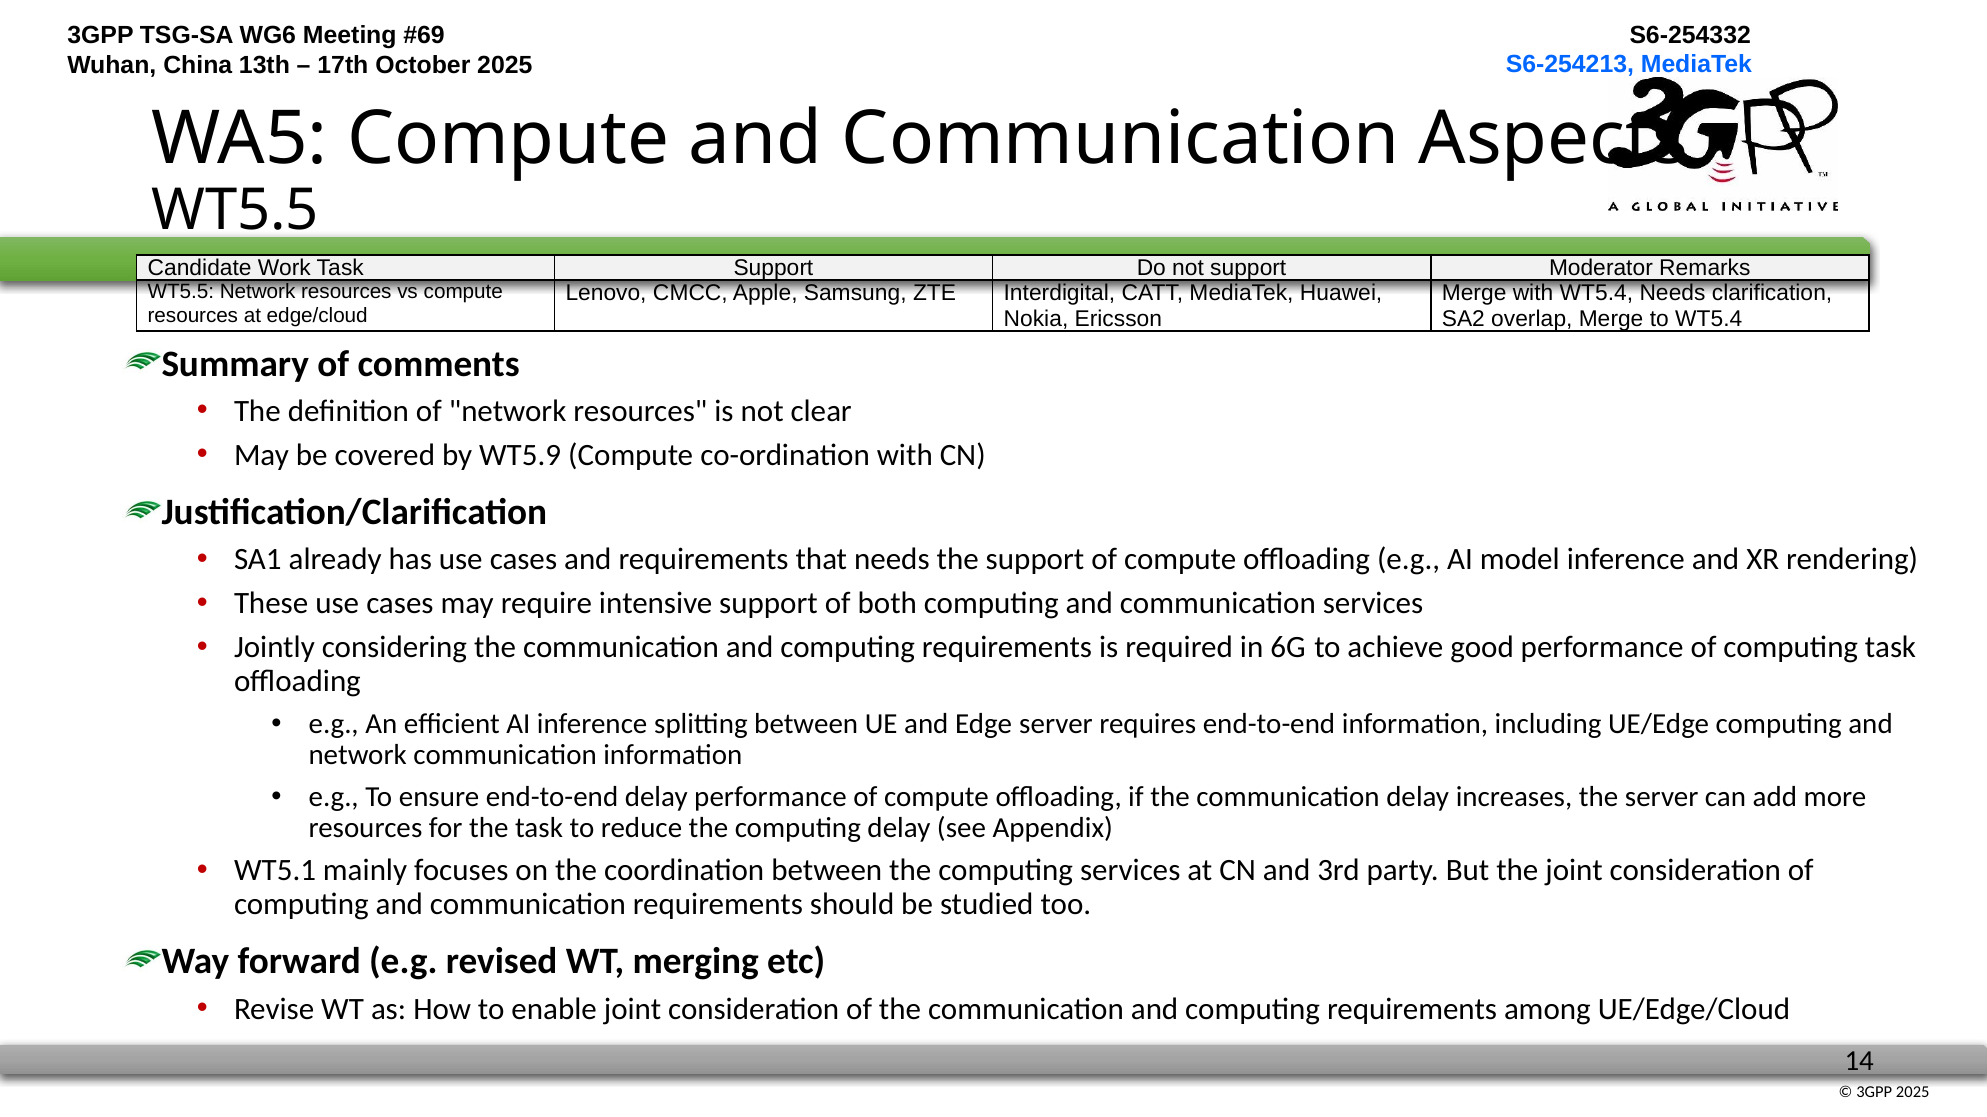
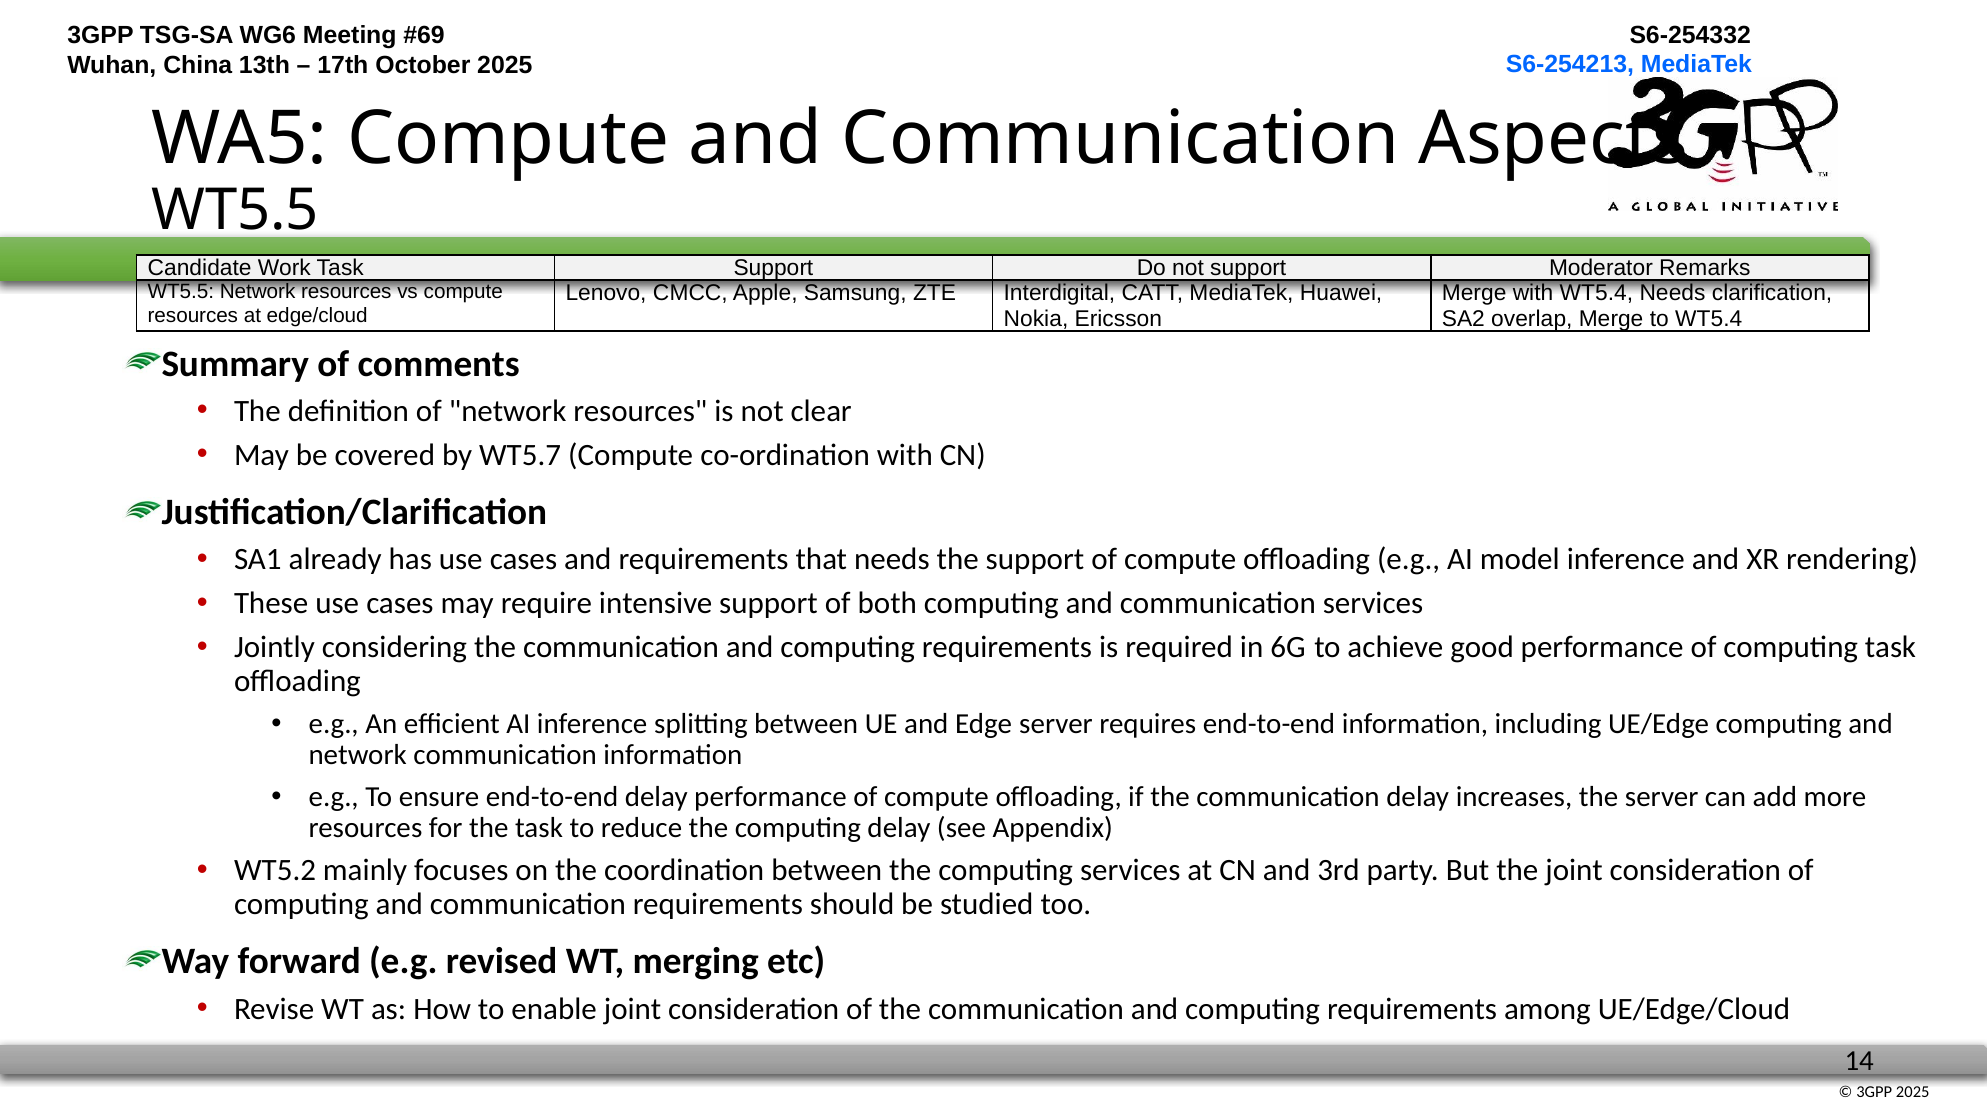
WT5.9: WT5.9 -> WT5.7 (520, 455)
WT5.1: WT5.1 -> WT5.2 (275, 871)
